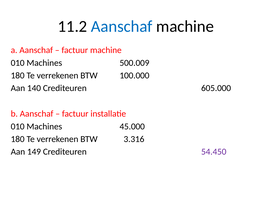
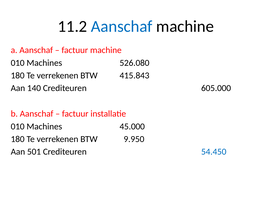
500.009: 500.009 -> 526.080 (134, 63)
100.000: 100.000 -> 415.843 (134, 76)
3.316: 3.316 -> 9.950 (134, 139)
149: 149 -> 501 (34, 152)
54.450 colour: purple -> blue (214, 152)
